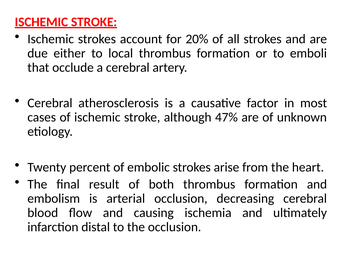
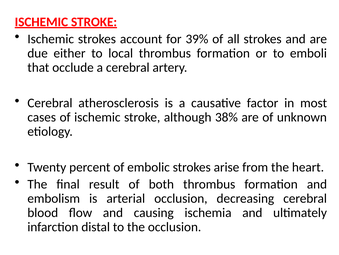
20%: 20% -> 39% (197, 39)
47%: 47% -> 38% (226, 117)
